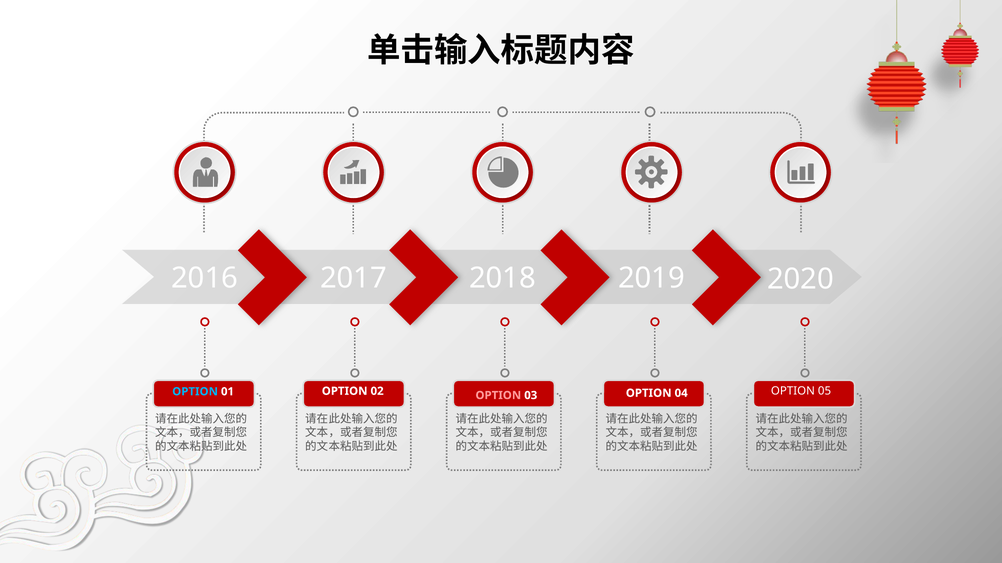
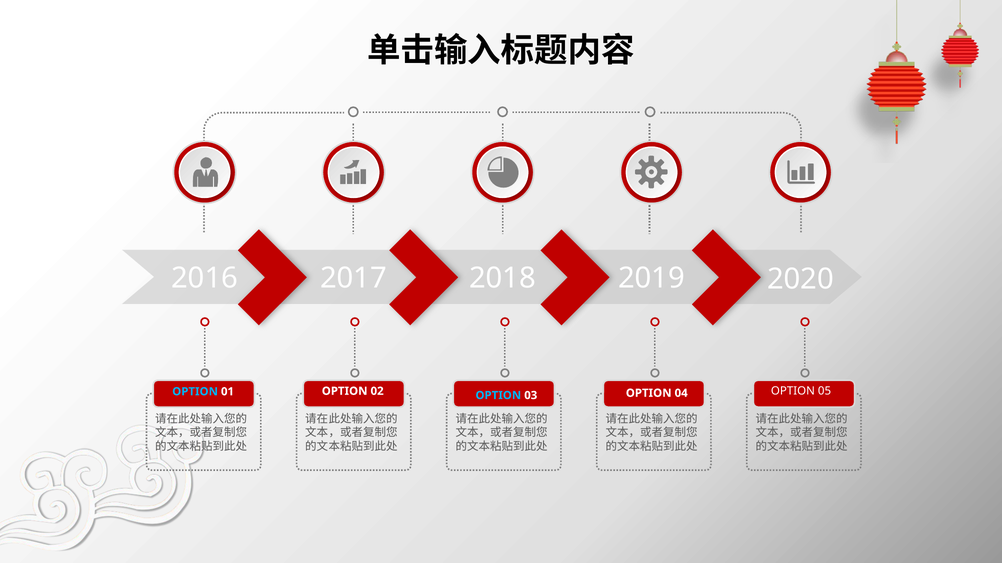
OPTION colour: pink -> light blue (498, 396)
